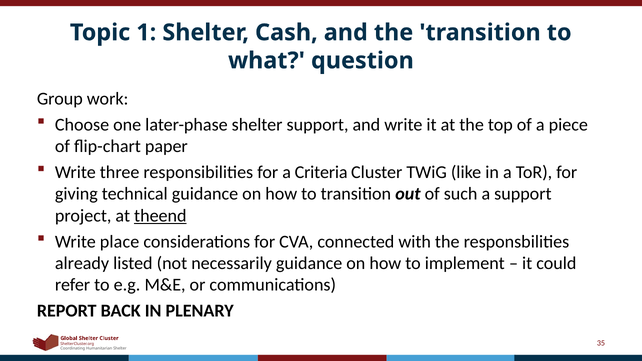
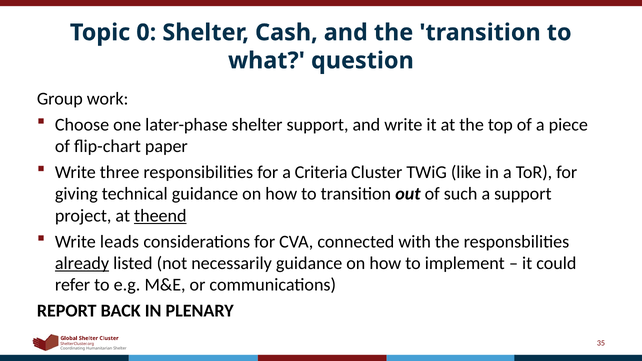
1: 1 -> 0 (146, 33)
place: place -> leads (120, 242)
already underline: none -> present (82, 263)
